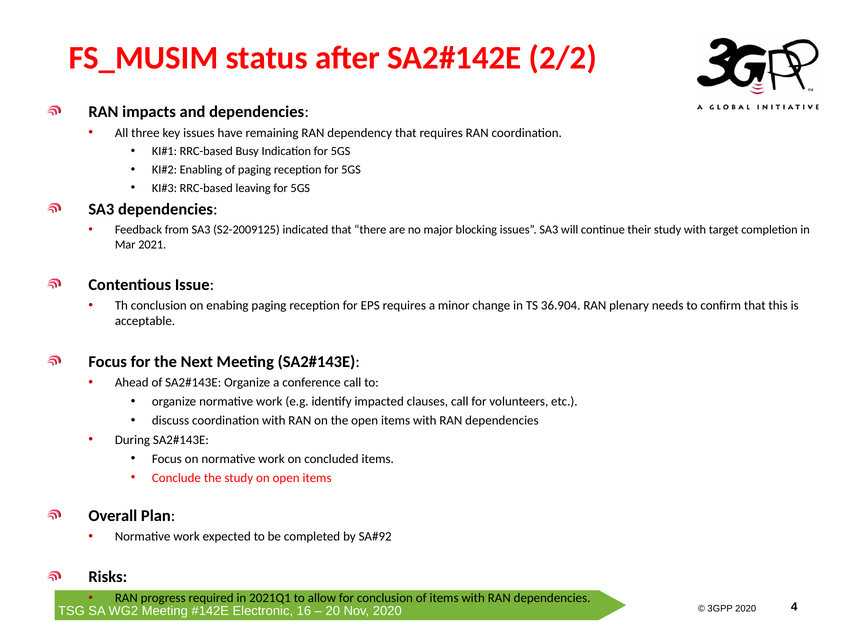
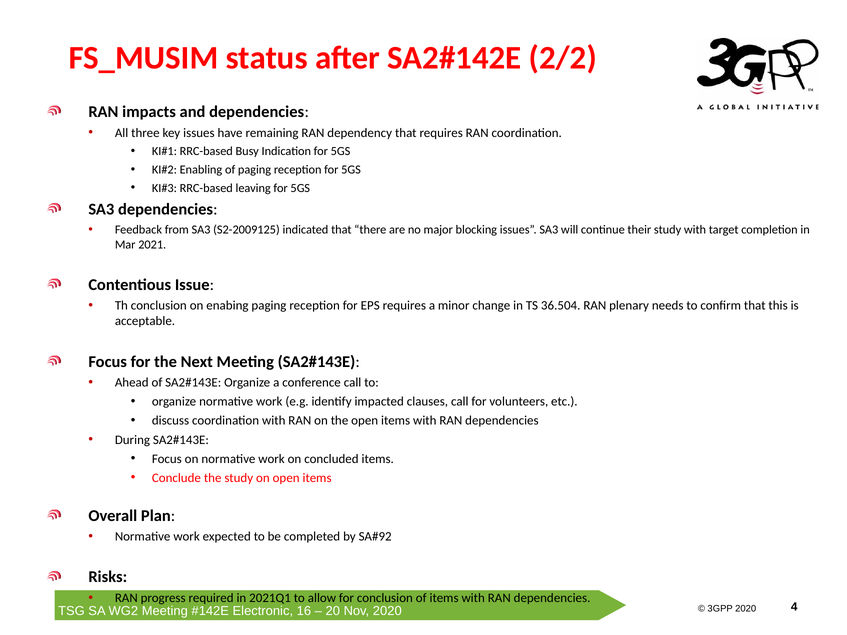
36.904: 36.904 -> 36.504 (561, 306)
